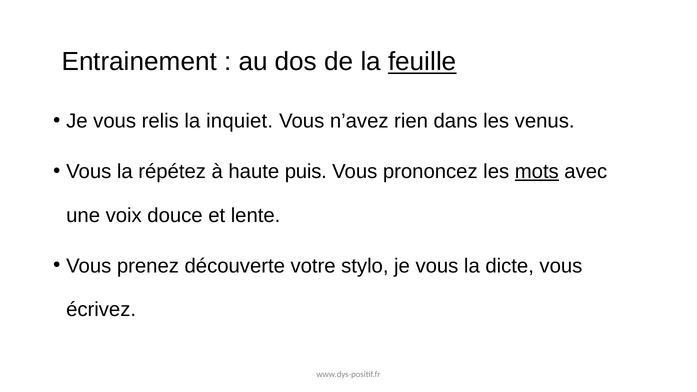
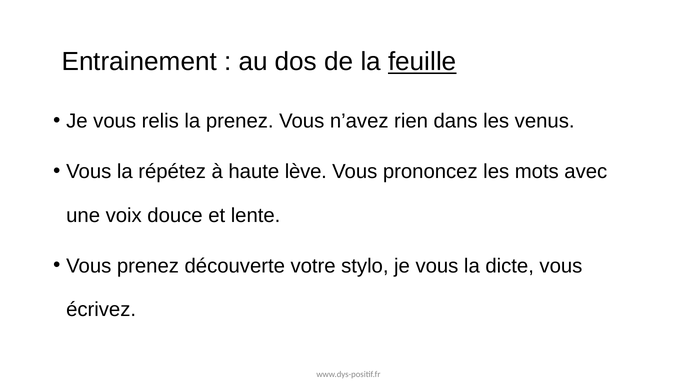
la inquiet: inquiet -> prenez (240, 121)
puis: puis -> lève (306, 172)
mots underline: present -> none (537, 172)
